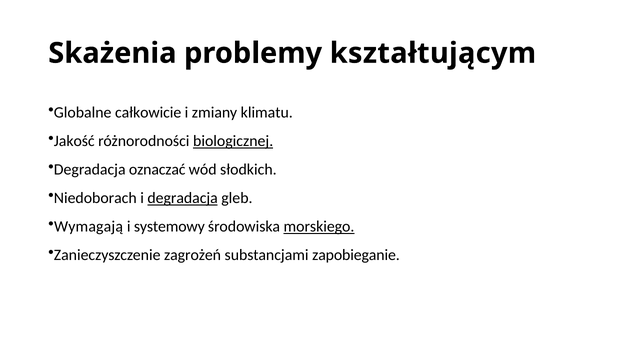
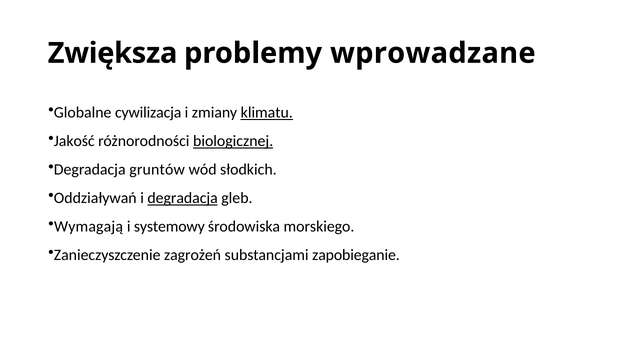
Skażenia: Skażenia -> Zwiększa (113, 53)
kształtującym: kształtującym -> wprowadzane (433, 53)
całkowicie: całkowicie -> cywilizacja (148, 113)
klimatu underline: none -> present (267, 113)
oznaczać: oznaczać -> gruntów (157, 170)
Niedoborach: Niedoborach -> Oddziaływań (95, 198)
morskiego underline: present -> none (319, 227)
